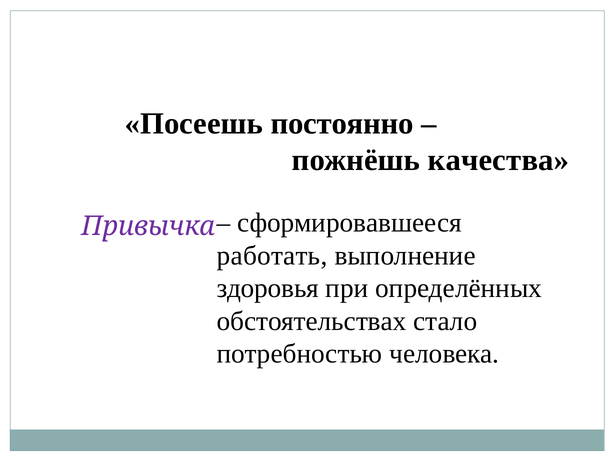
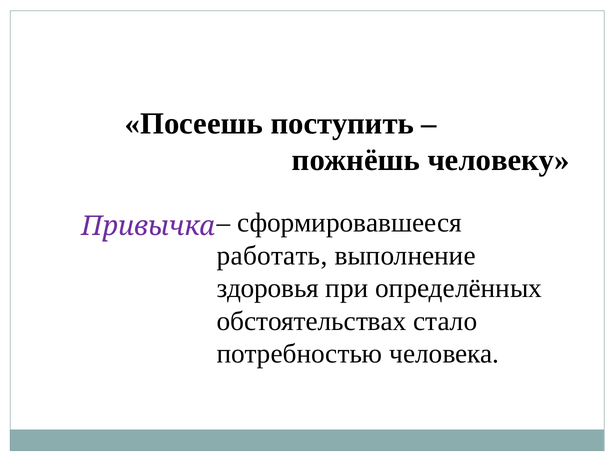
постоянно: постоянно -> поступить (342, 123)
качества: качества -> человеку (499, 160)
